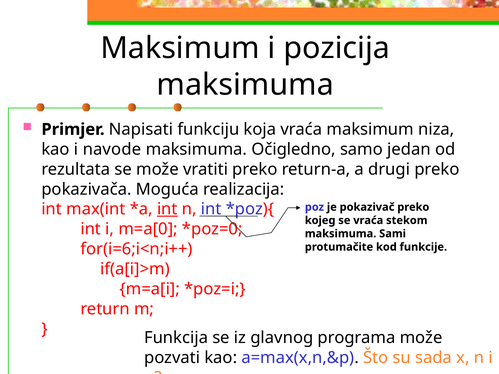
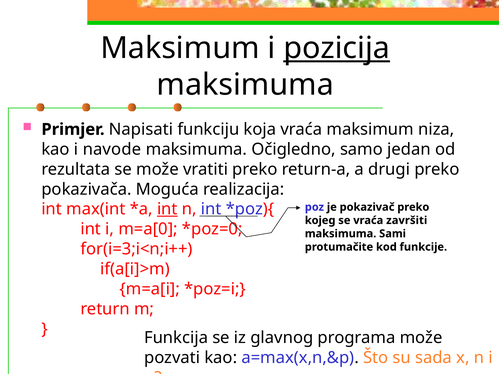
pozicija underline: none -> present (337, 48)
stekom: stekom -> završiti (407, 221)
for(i=6;i<n;i++: for(i=6;i<n;i++ -> for(i=3;i<n;i++ (137, 249)
